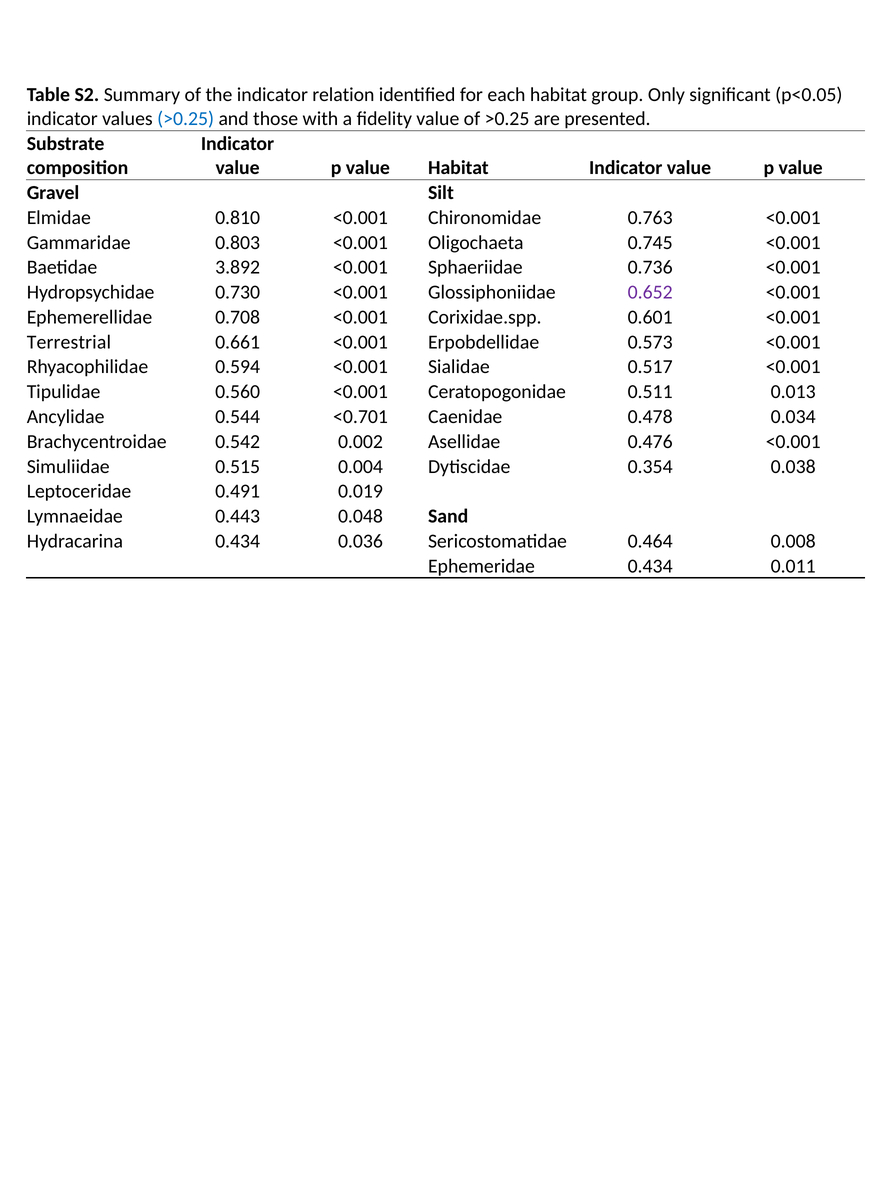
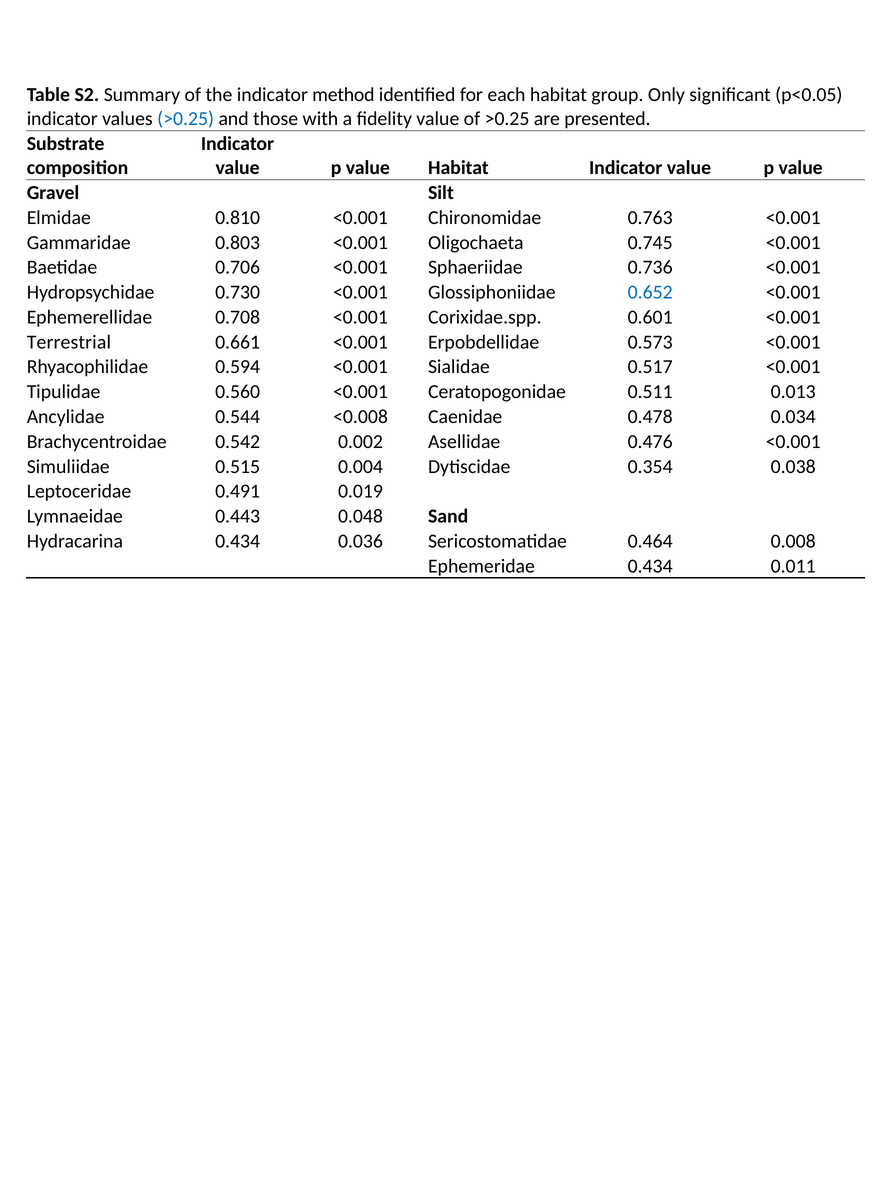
relation: relation -> method (343, 95)
3.892: 3.892 -> 0.706 (238, 267)
0.652 colour: purple -> blue (650, 292)
<0.701: <0.701 -> <0.008 (360, 417)
